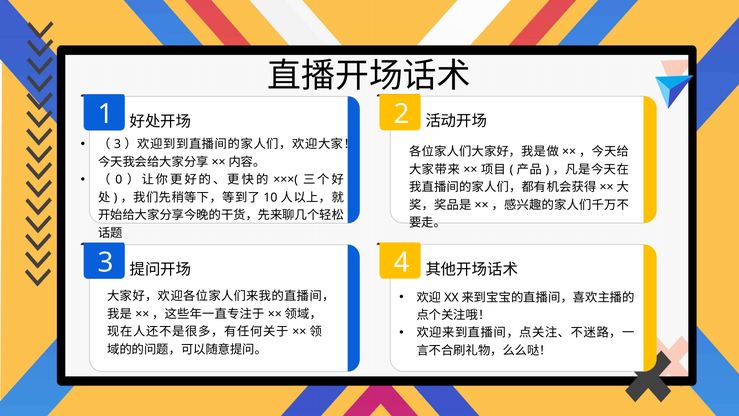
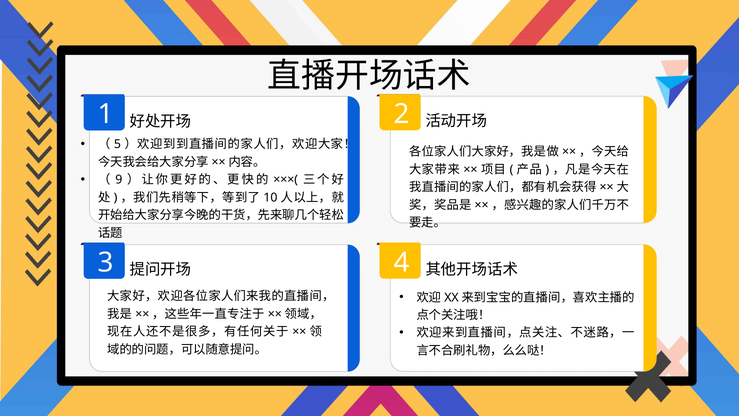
3: 3 -> 5 (117, 144)
0: 0 -> 9 (119, 180)
